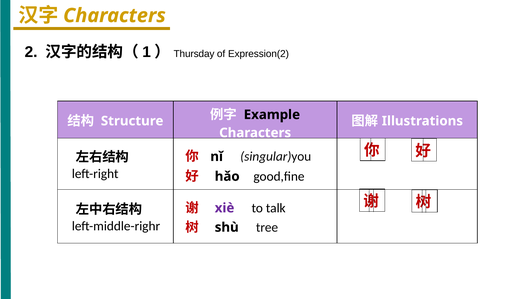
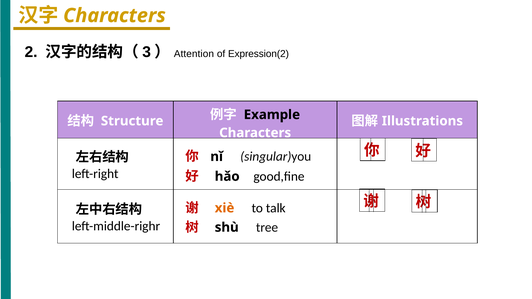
1: 1 -> 3 (147, 52)
Thursday: Thursday -> Attention (194, 54)
xiè colour: purple -> orange (225, 208)
